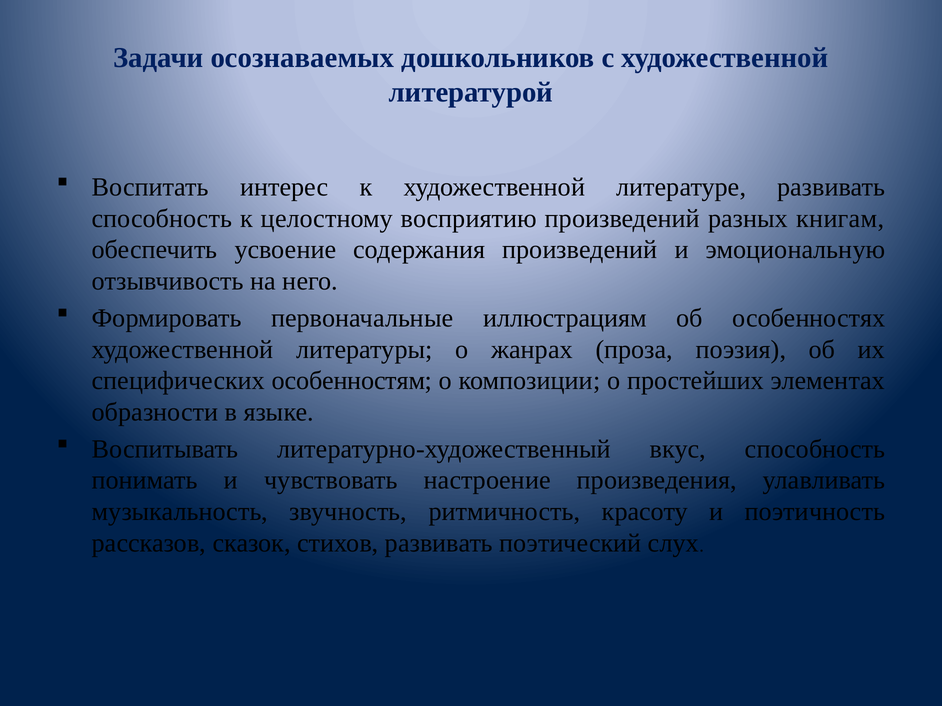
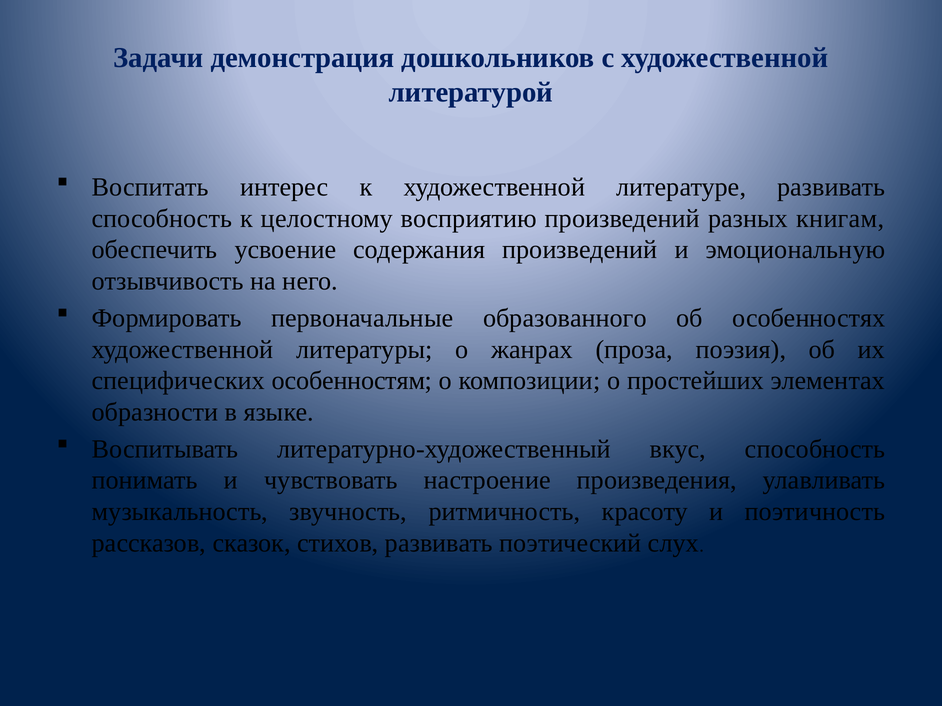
осознаваемых: осознаваемых -> демонстрация (302, 58)
иллюстрациям: иллюстрациям -> образованного (565, 318)
